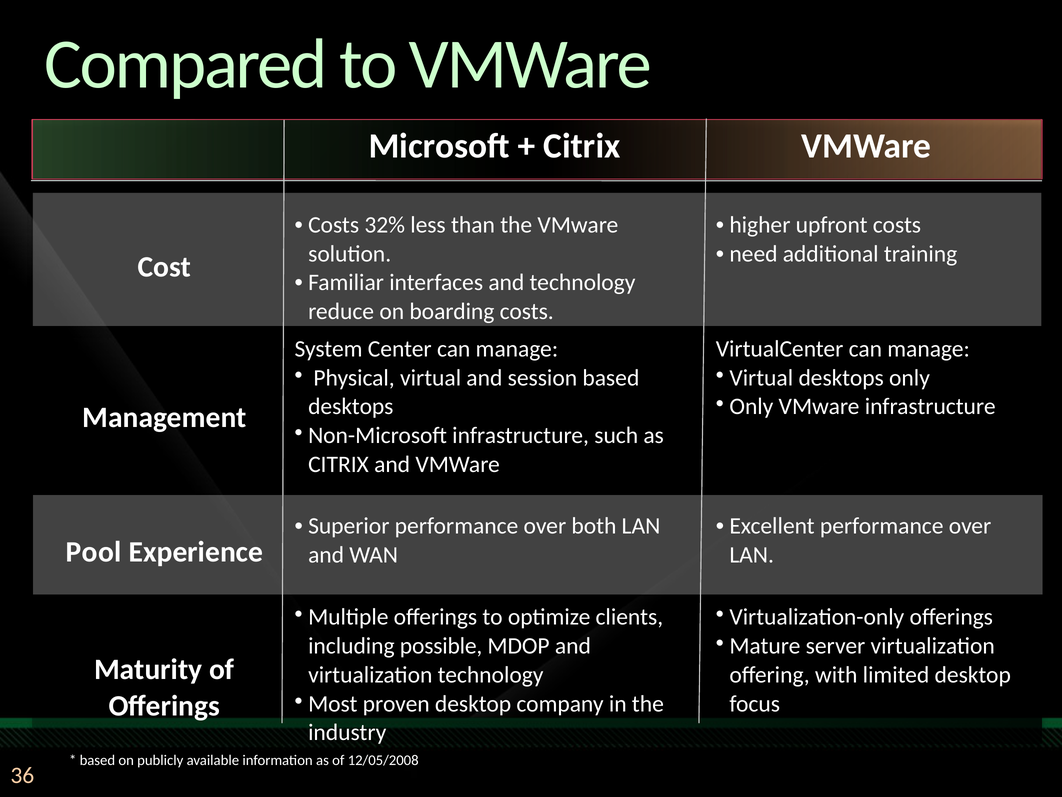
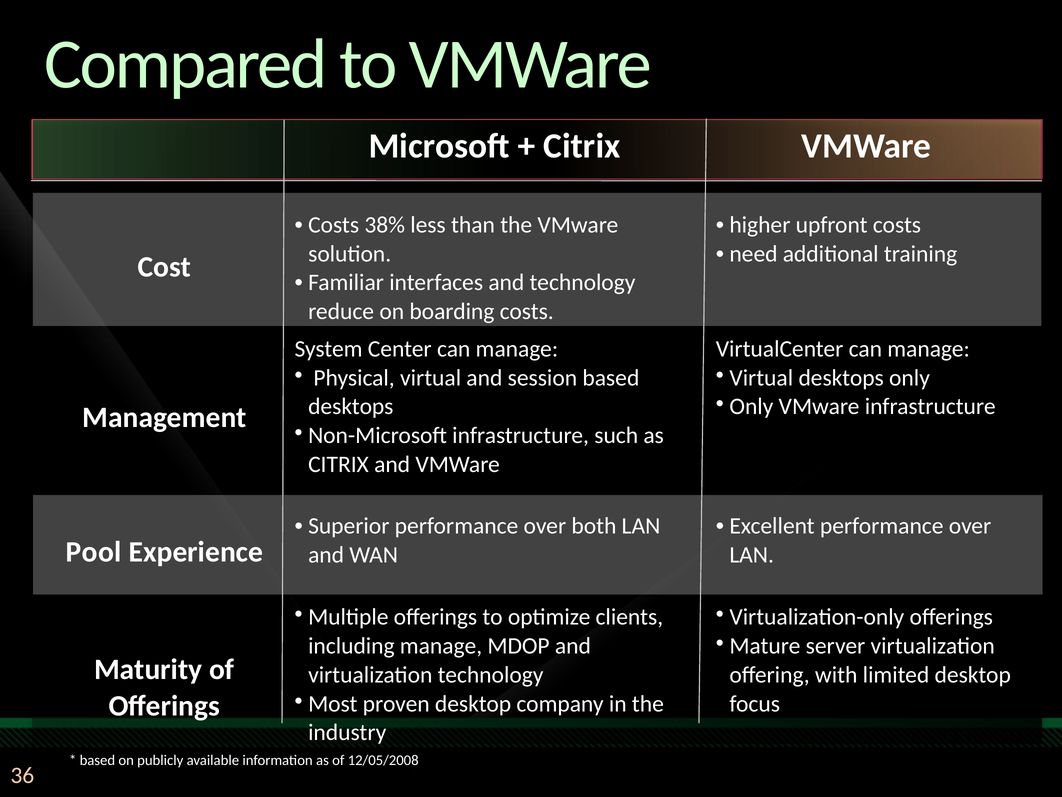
32%: 32% -> 38% (385, 225)
including possible: possible -> manage (441, 646)
